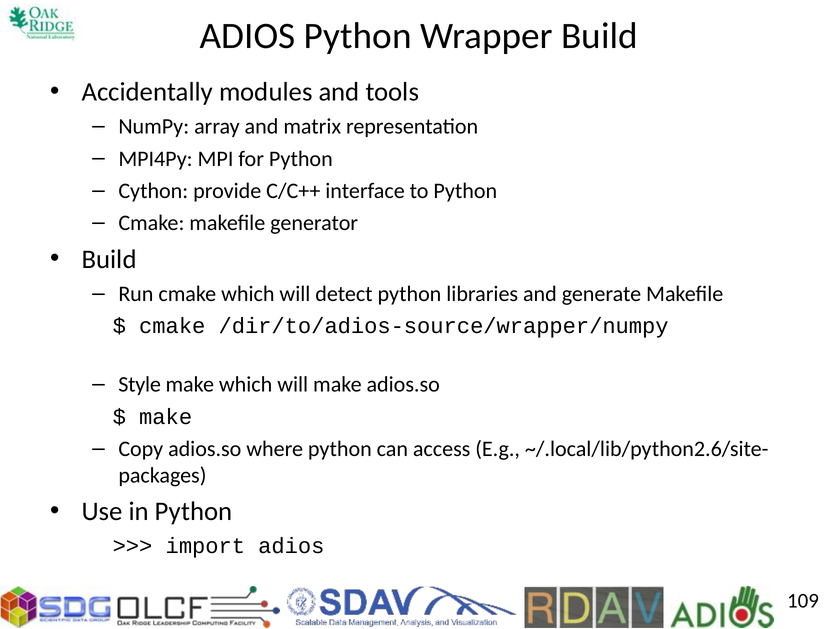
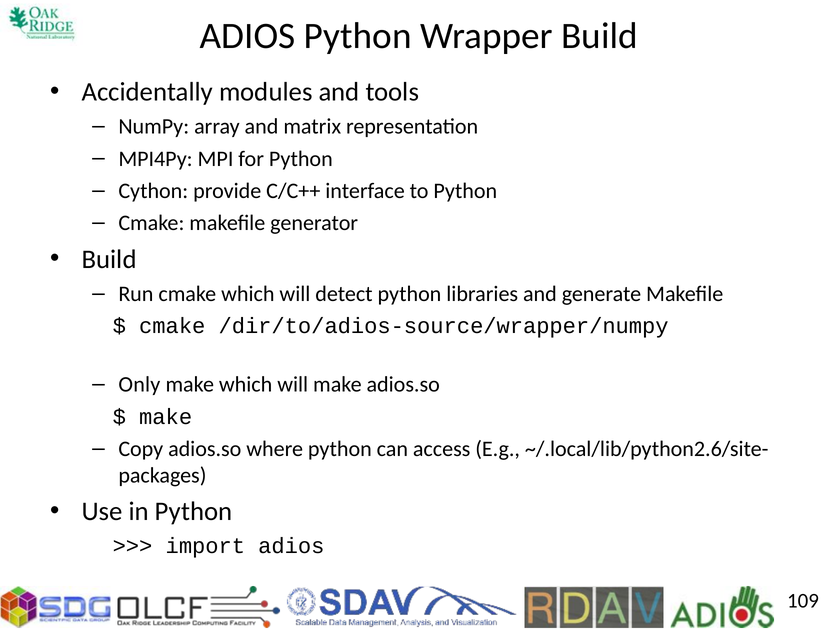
Style: Style -> Only (139, 384)
